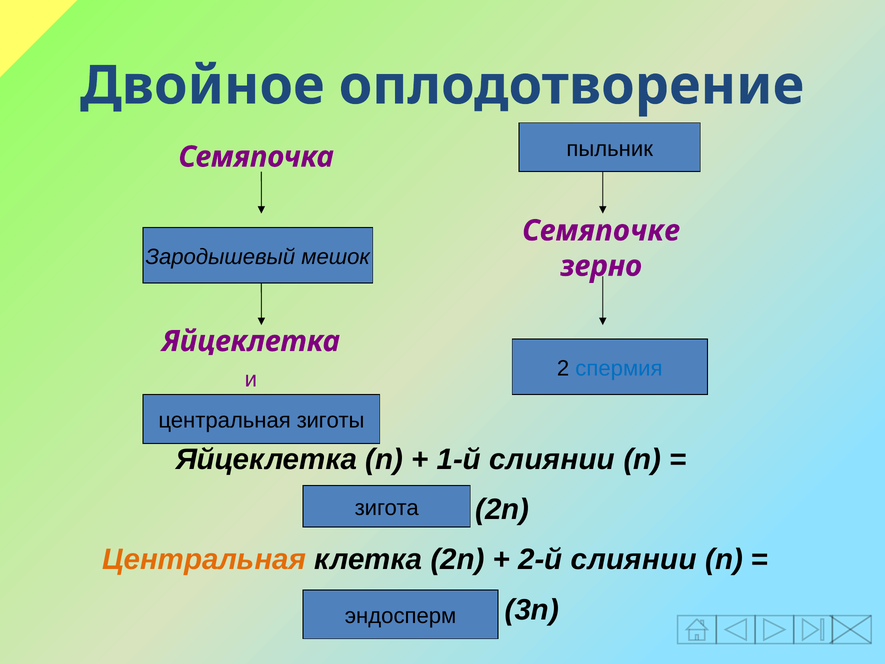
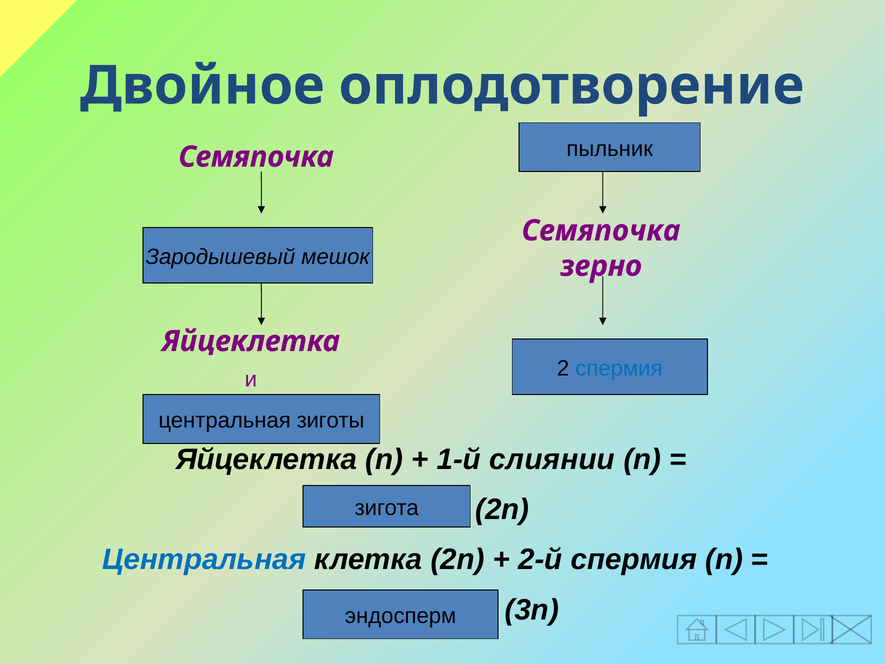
Семяпочке: Семяпочке -> Семяпочка (601, 231)
Центральная colour: orange -> blue (204, 560)
2-й слиянии: слиянии -> спермия (634, 560)
